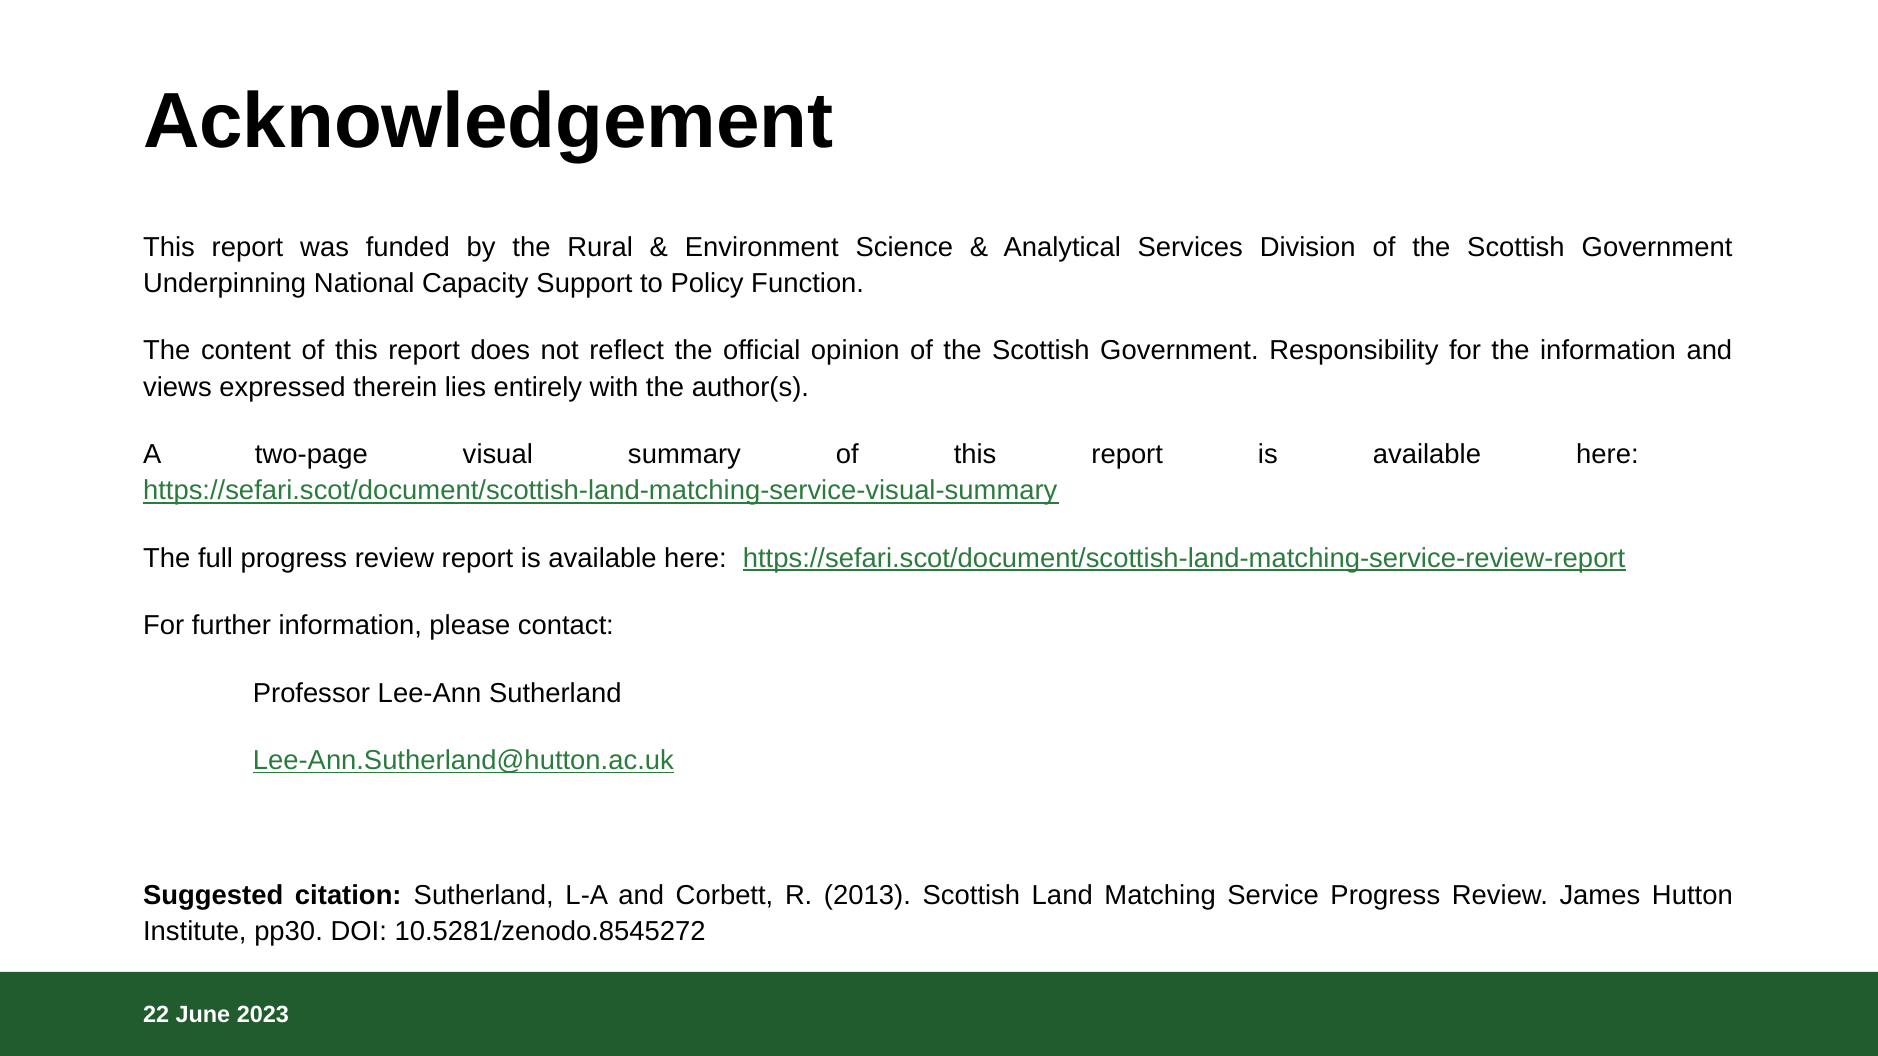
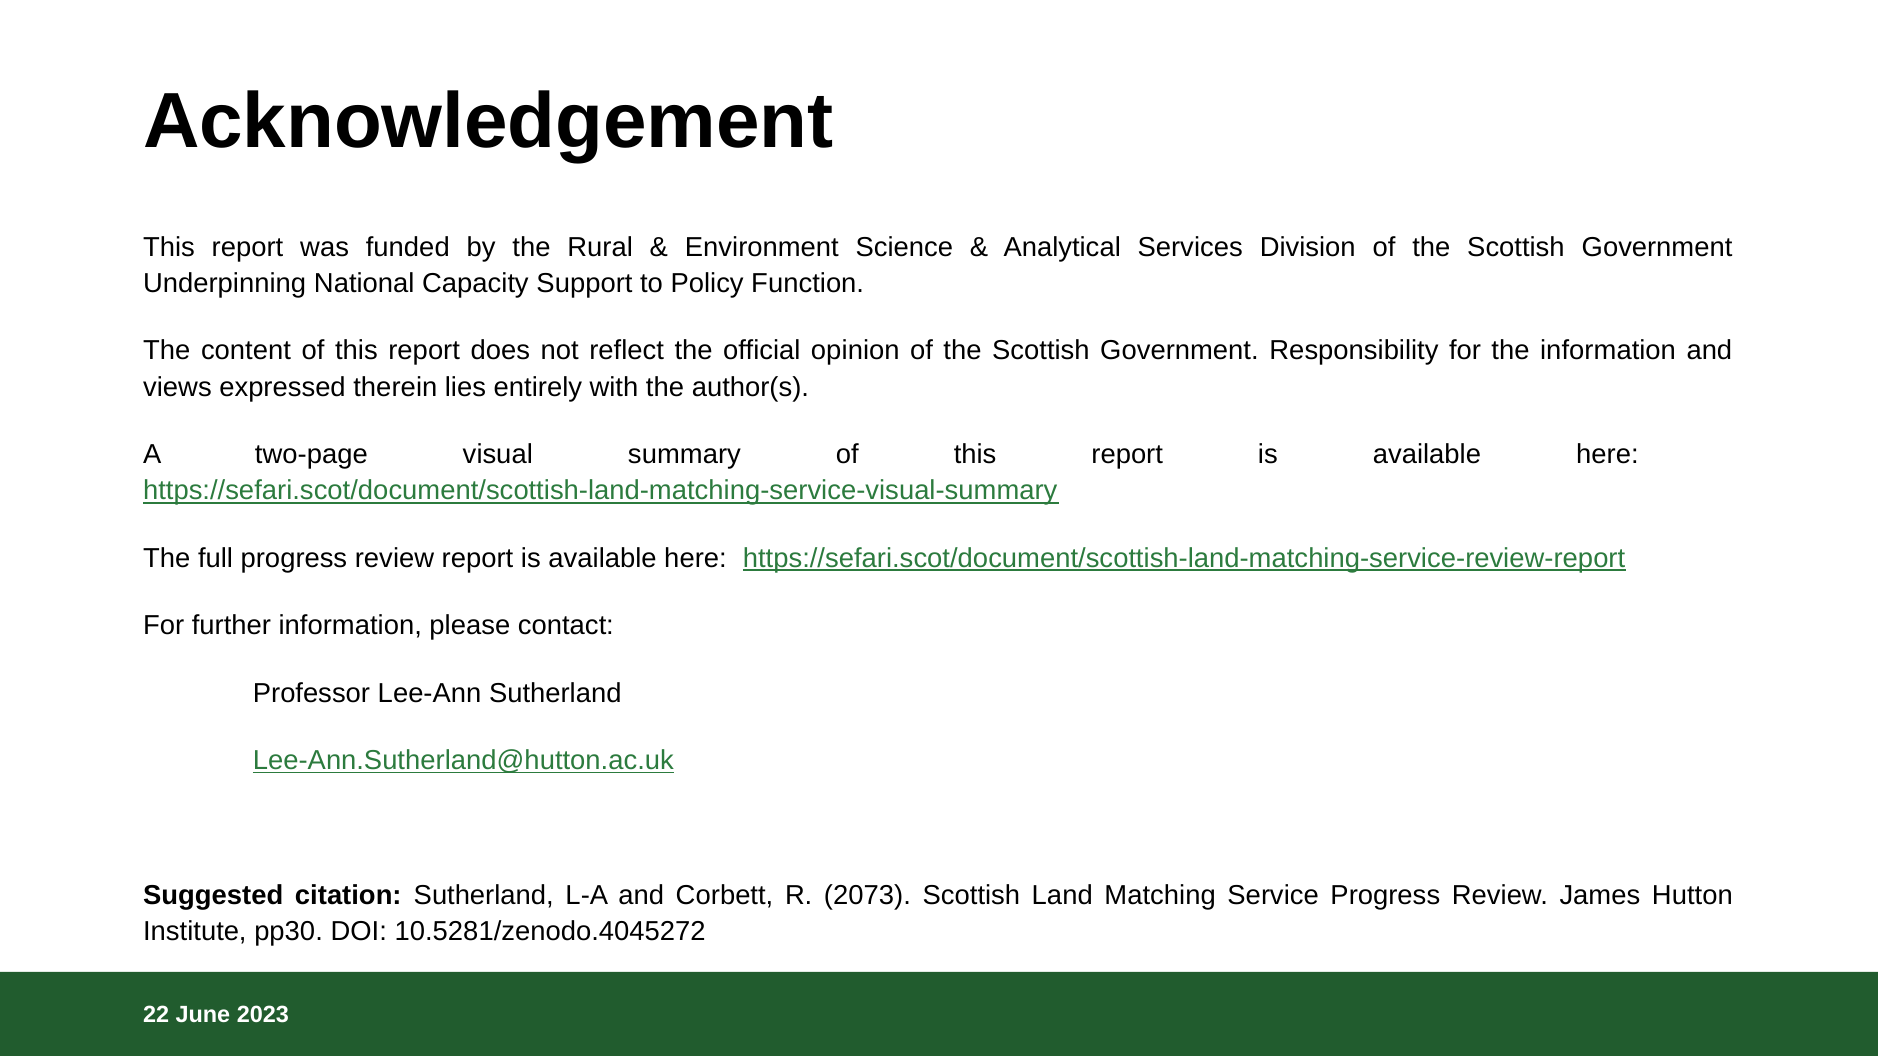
2013: 2013 -> 2073 (867, 896)
10.5281/zenodo.8545272: 10.5281/zenodo.8545272 -> 10.5281/zenodo.4045272 (550, 932)
